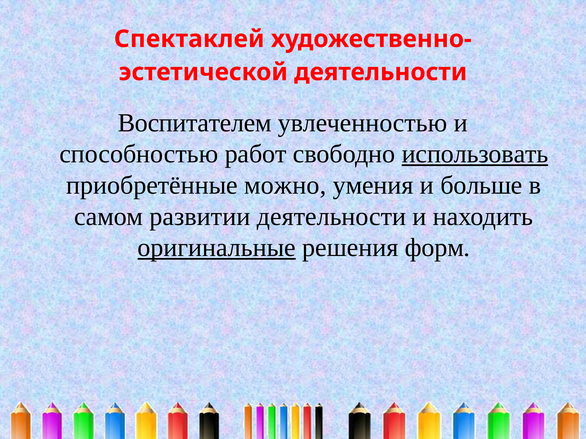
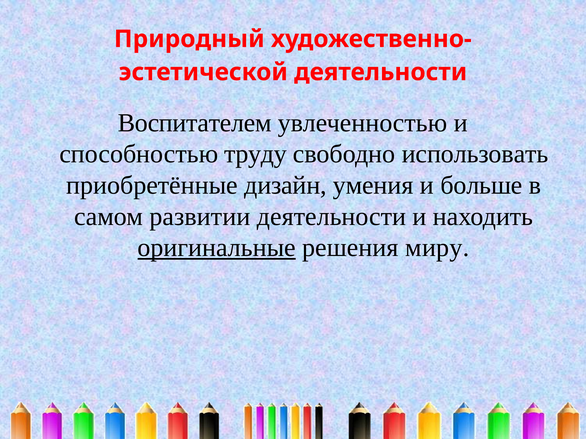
Спектаклей: Спектаклей -> Природный (189, 39)
работ: работ -> труду (256, 154)
использовать underline: present -> none (475, 154)
можно: можно -> дизайн (285, 185)
форм: форм -> миру (437, 248)
